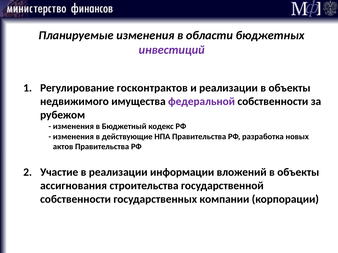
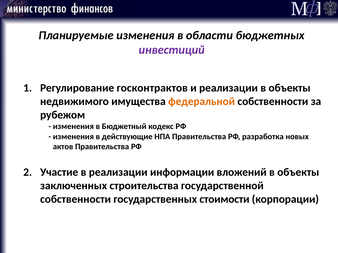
федеральной colour: purple -> orange (202, 102)
ассигнования: ассигнования -> заключенных (74, 186)
компании: компании -> стоимости (224, 200)
